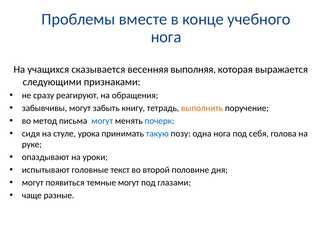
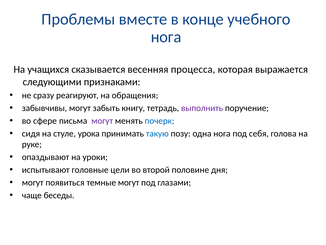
выполняя: выполняя -> процесса (193, 69)
выполнить colour: orange -> purple (202, 108)
метод: метод -> сфере (45, 121)
могут colour: blue -> purple (102, 121)
текст: текст -> цели (120, 170)
разные: разные -> беседы (59, 195)
